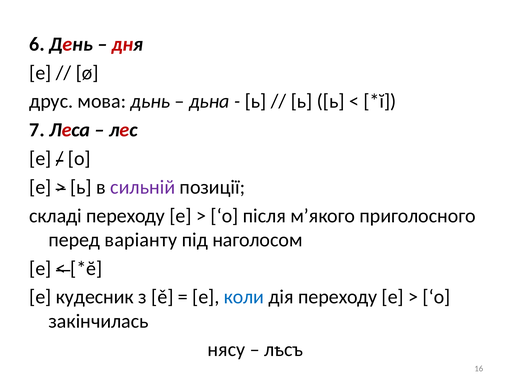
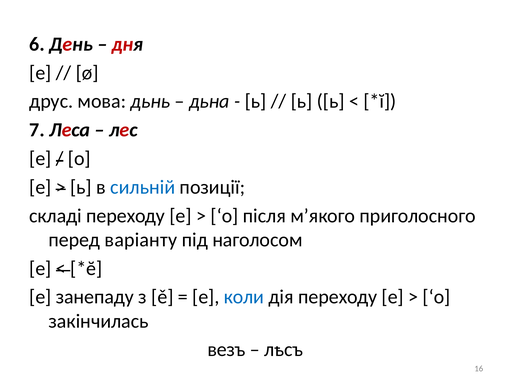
сильній colour: purple -> blue (143, 187)
кудесник: кудесник -> занепаду (95, 297)
нясу: нясу -> везъ (227, 349)
